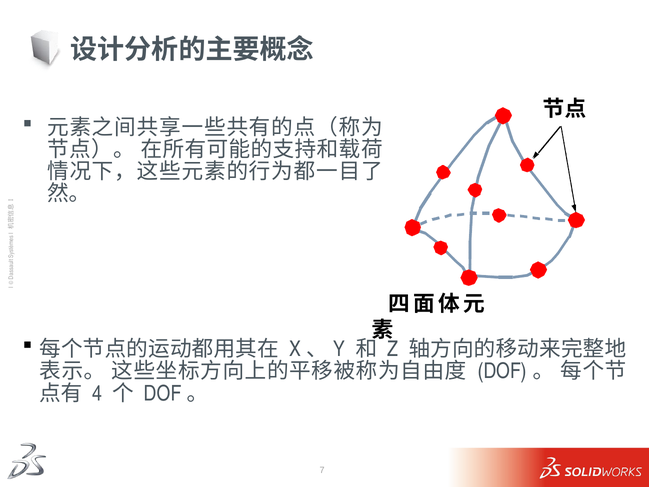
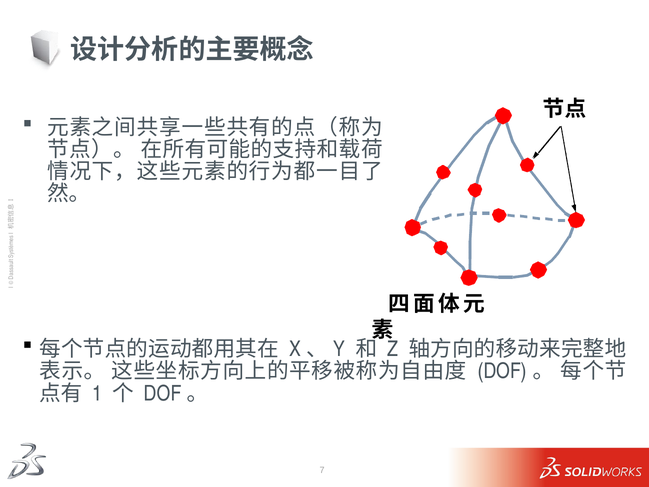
4: 4 -> 1 (97, 393)
